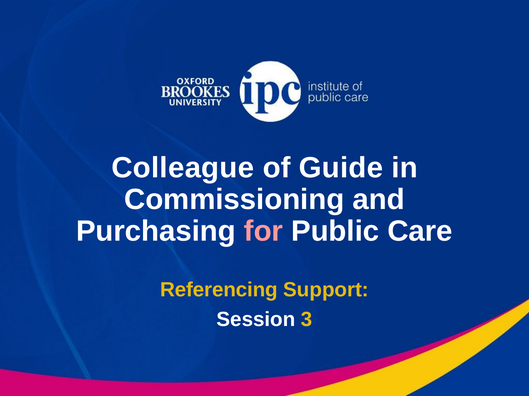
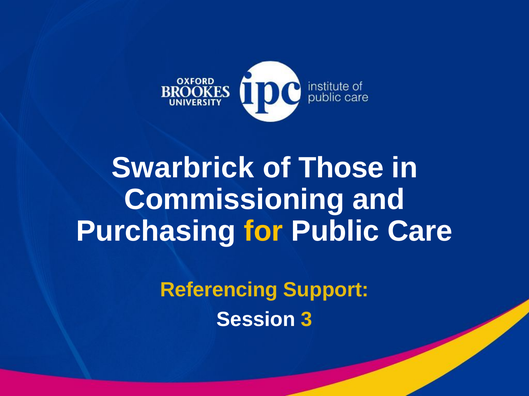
Colleague: Colleague -> Swarbrick (183, 168)
Guide: Guide -> Those (341, 168)
for colour: pink -> yellow (264, 232)
